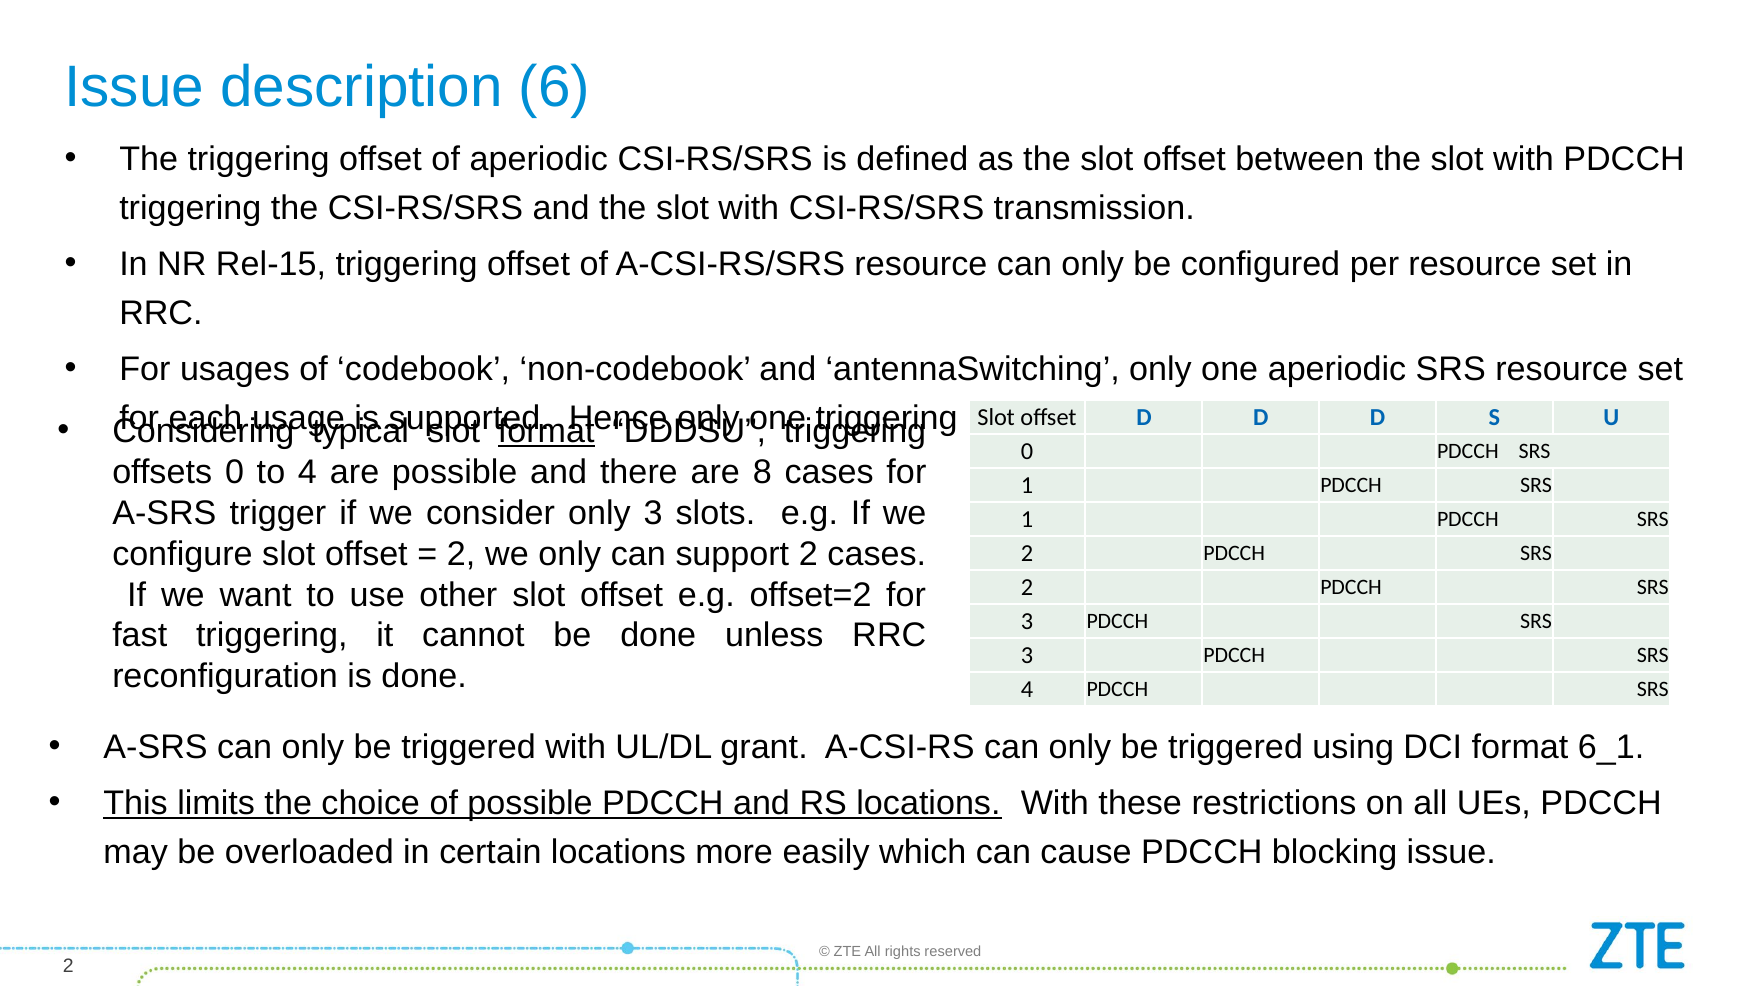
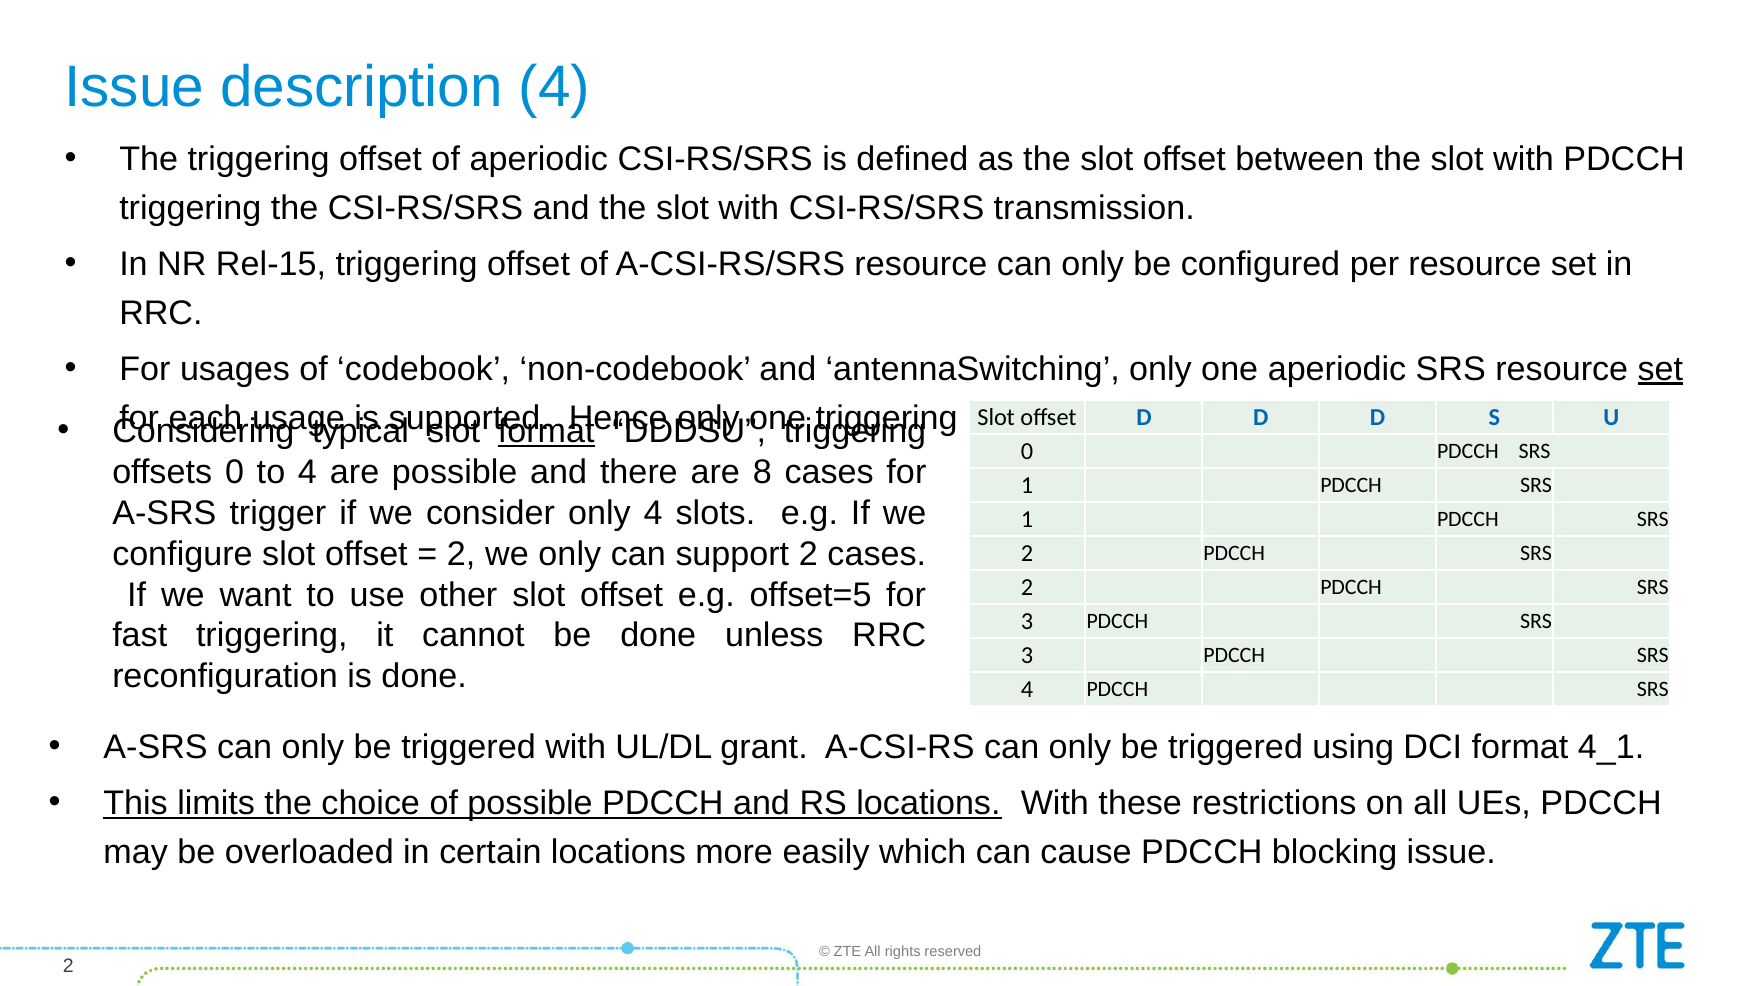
description 6: 6 -> 4 (555, 87)
set underline: none -> present (1660, 369)
only 3: 3 -> 4 (653, 513)
offset=2: offset=2 -> offset=5 (811, 595)
6_1: 6_1 -> 4_1 (1611, 747)
